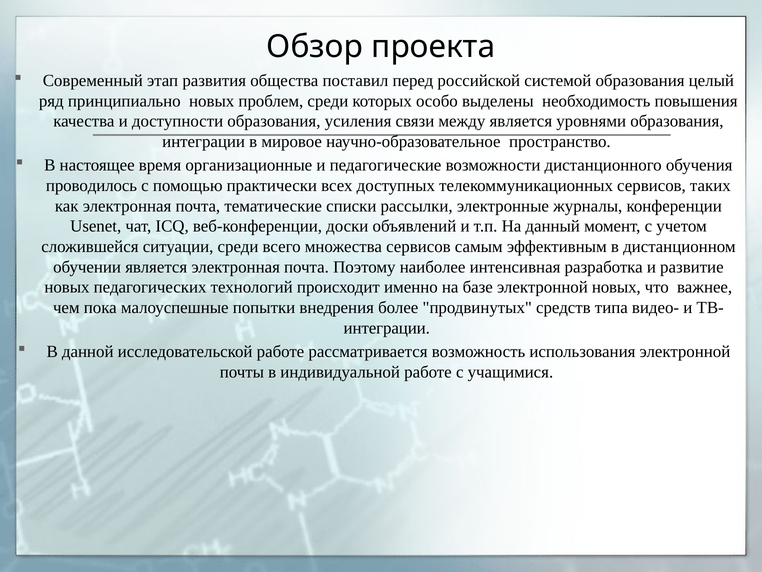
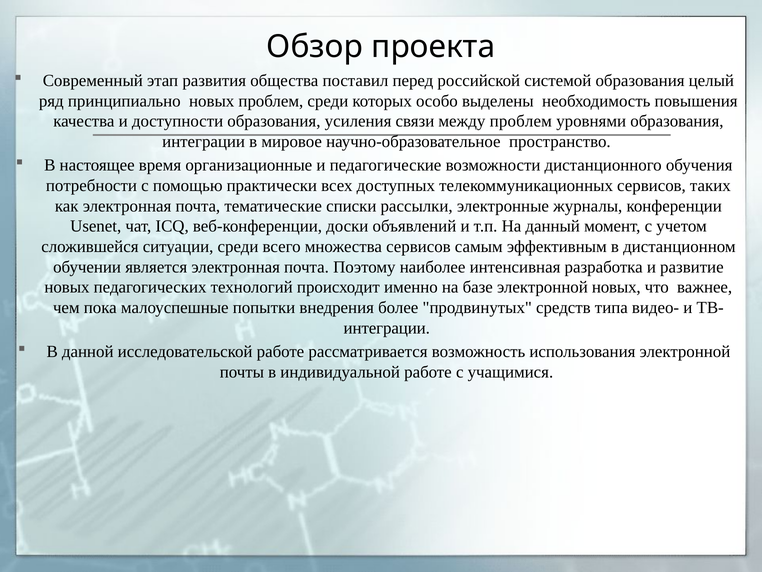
между является: является -> проблем (521, 121)
проводилось: проводилось -> потребности (91, 186)
